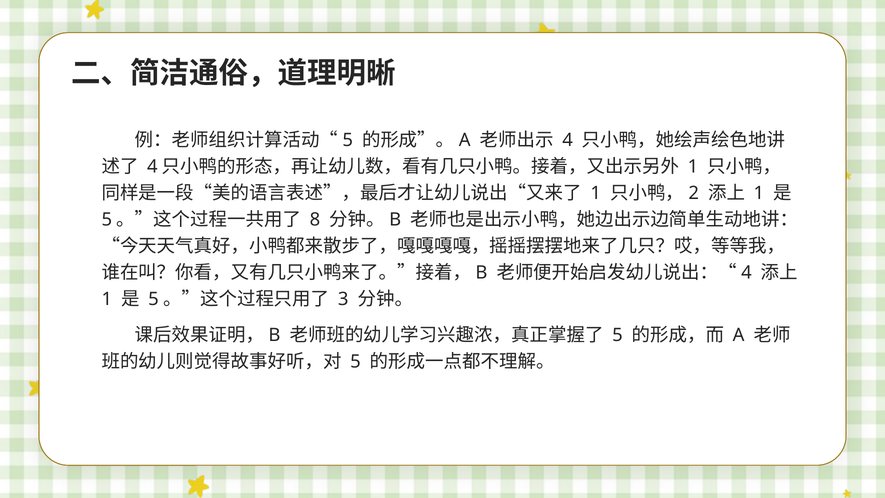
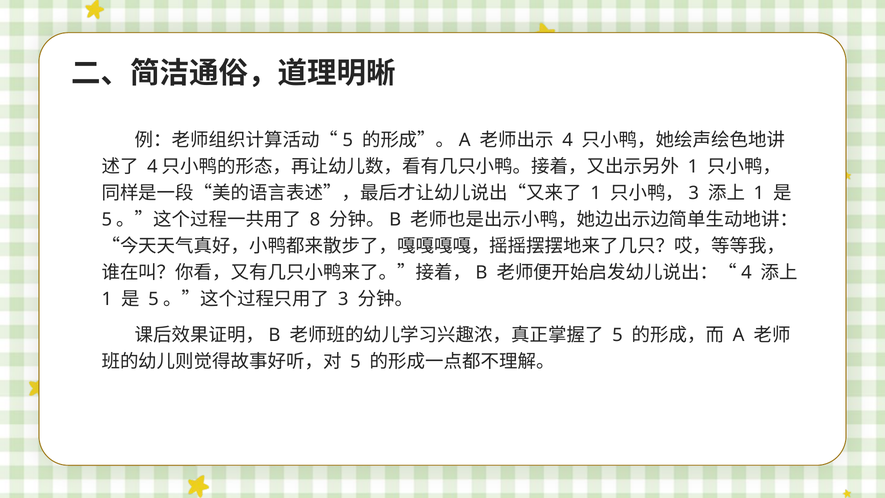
2: 2 -> 3 (694, 193)
